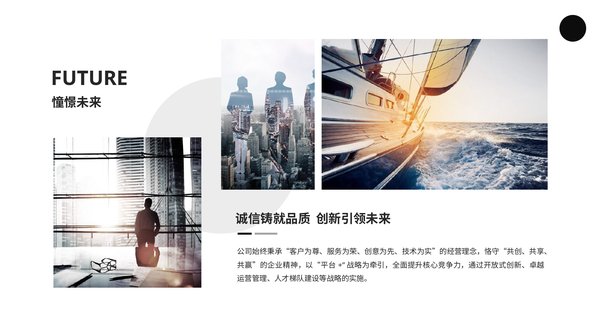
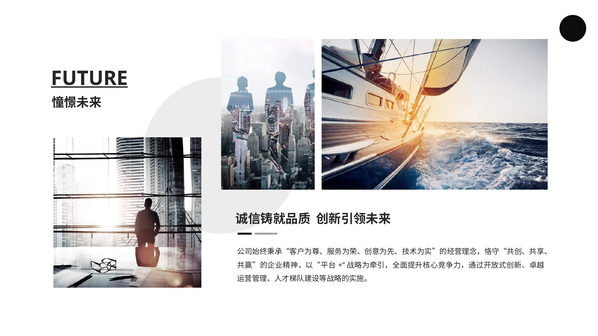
FUTURE underline: none -> present (89, 78)
